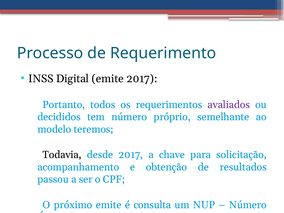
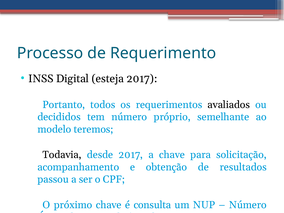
Digital emite: emite -> esteja (108, 79)
avaliados colour: purple -> black (229, 105)
próximo emite: emite -> chave (109, 205)
